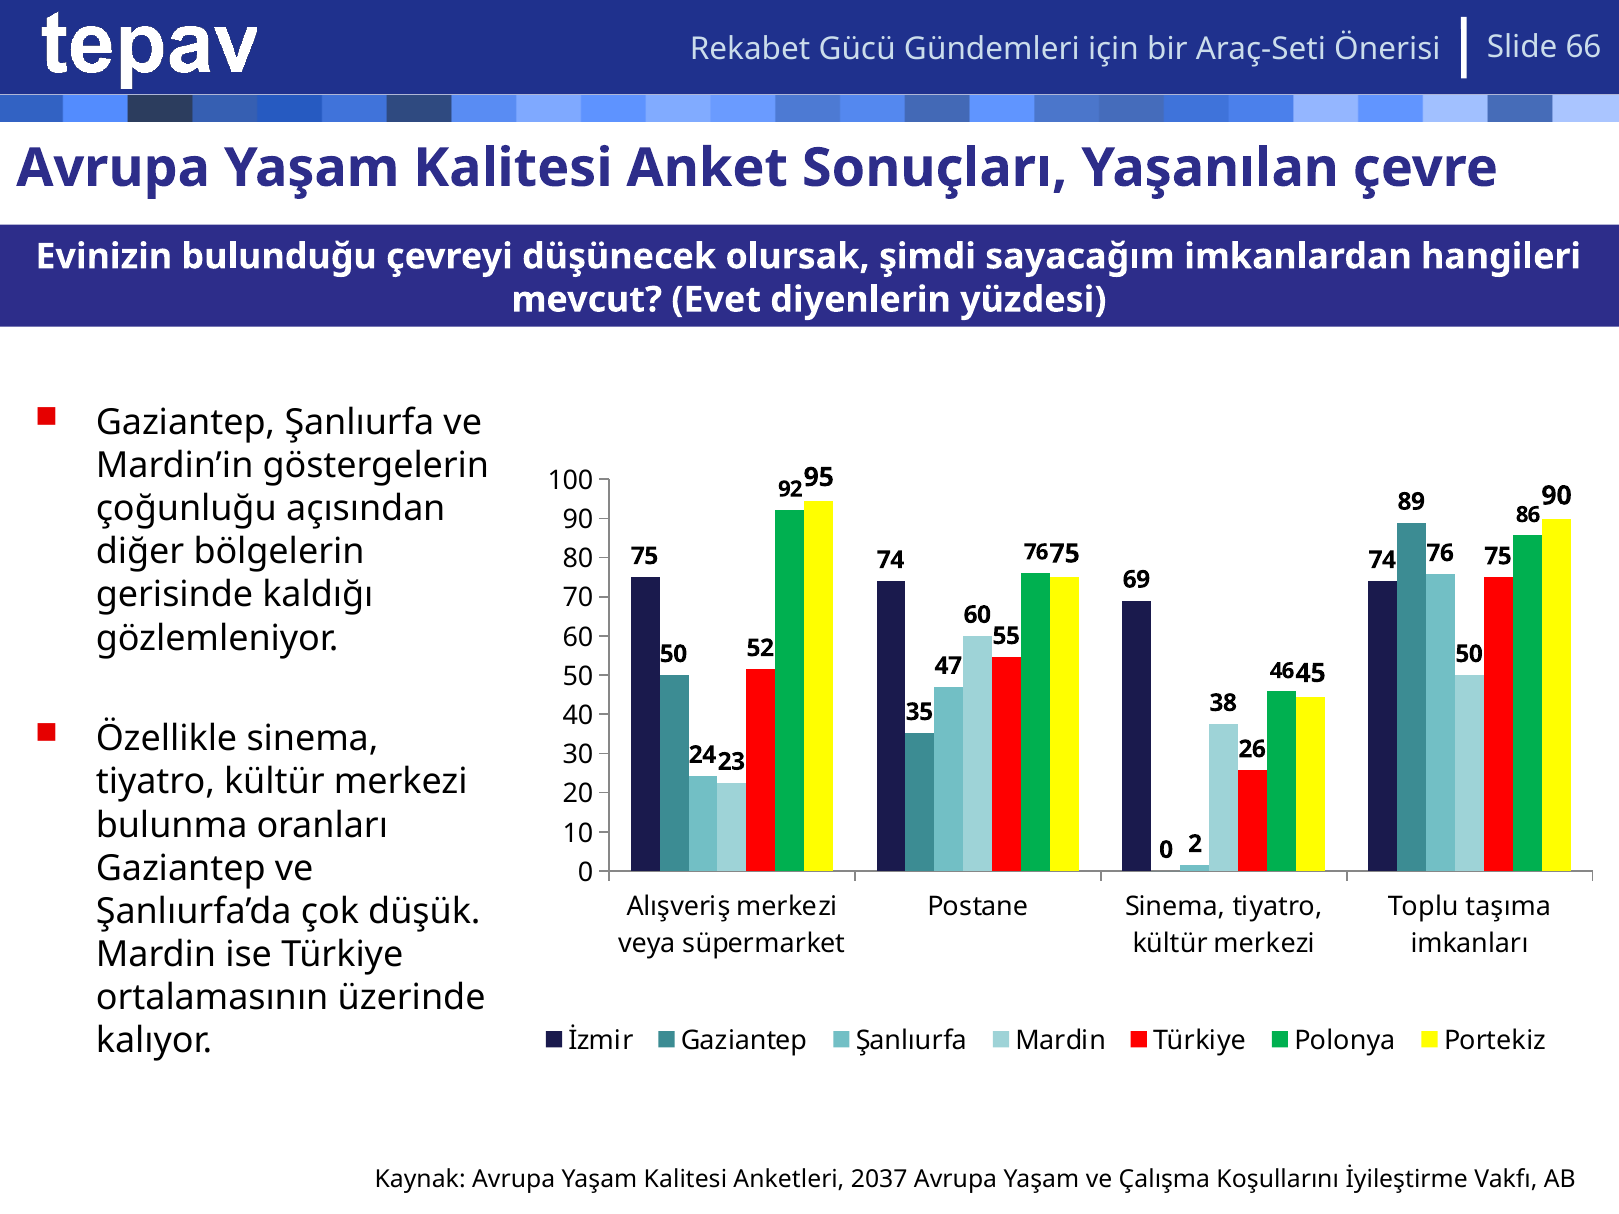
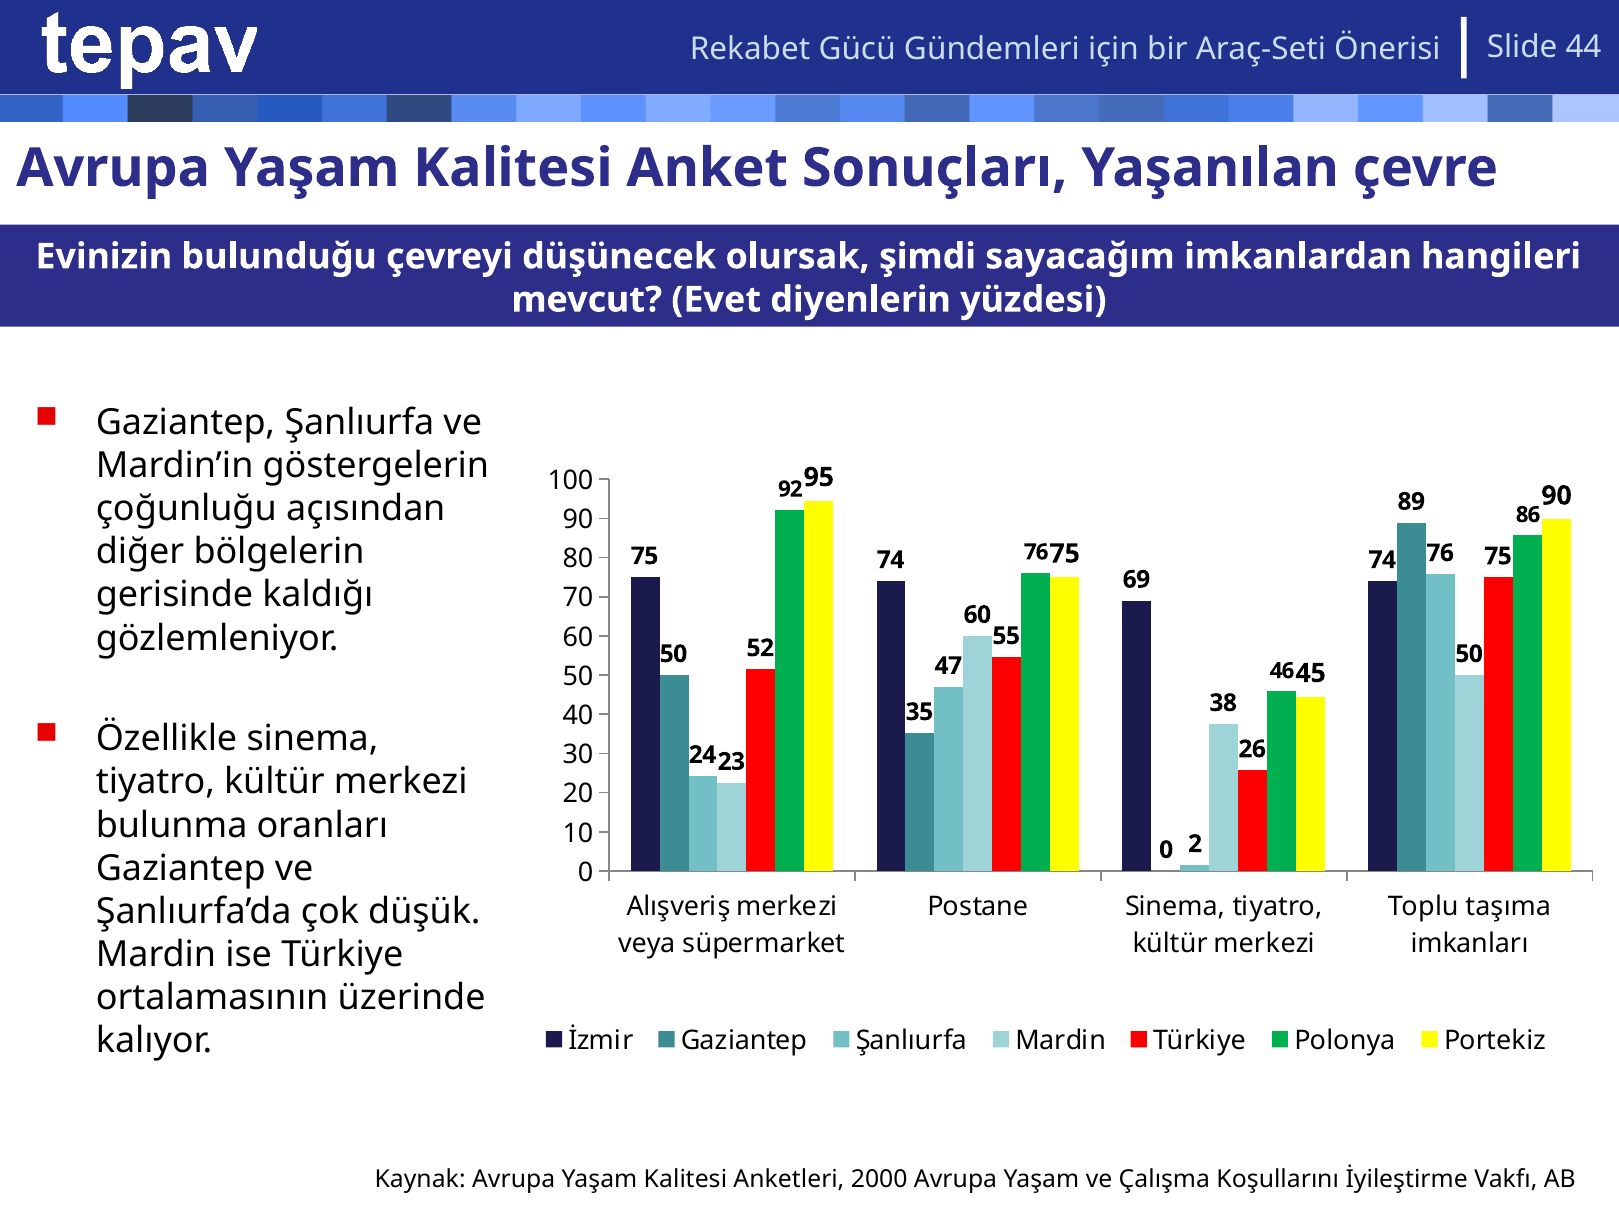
66: 66 -> 44 (1584, 47)
2037: 2037 -> 2000 (879, 1180)
